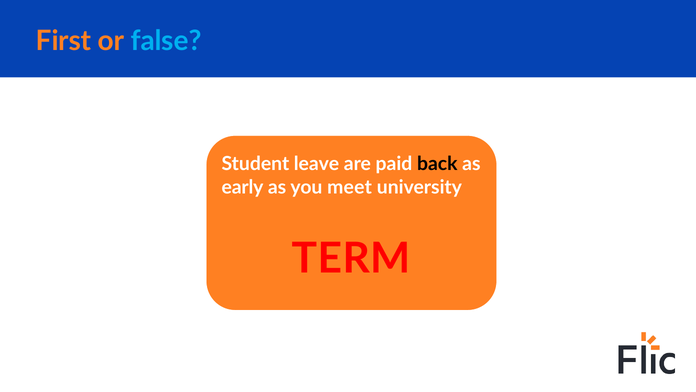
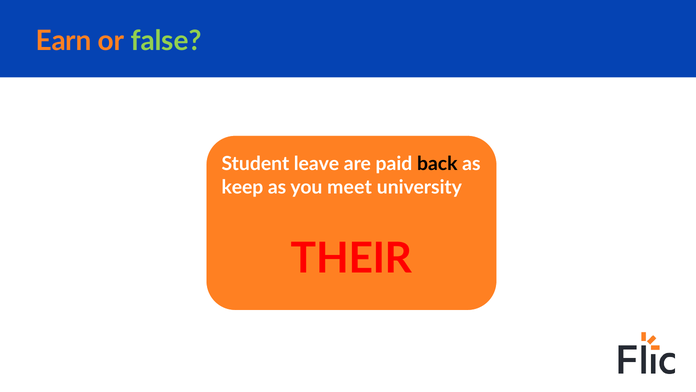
First: First -> Earn (64, 41)
false colour: light blue -> light green (166, 41)
early: early -> keep (242, 187)
TERM: TERM -> THEIR (352, 258)
